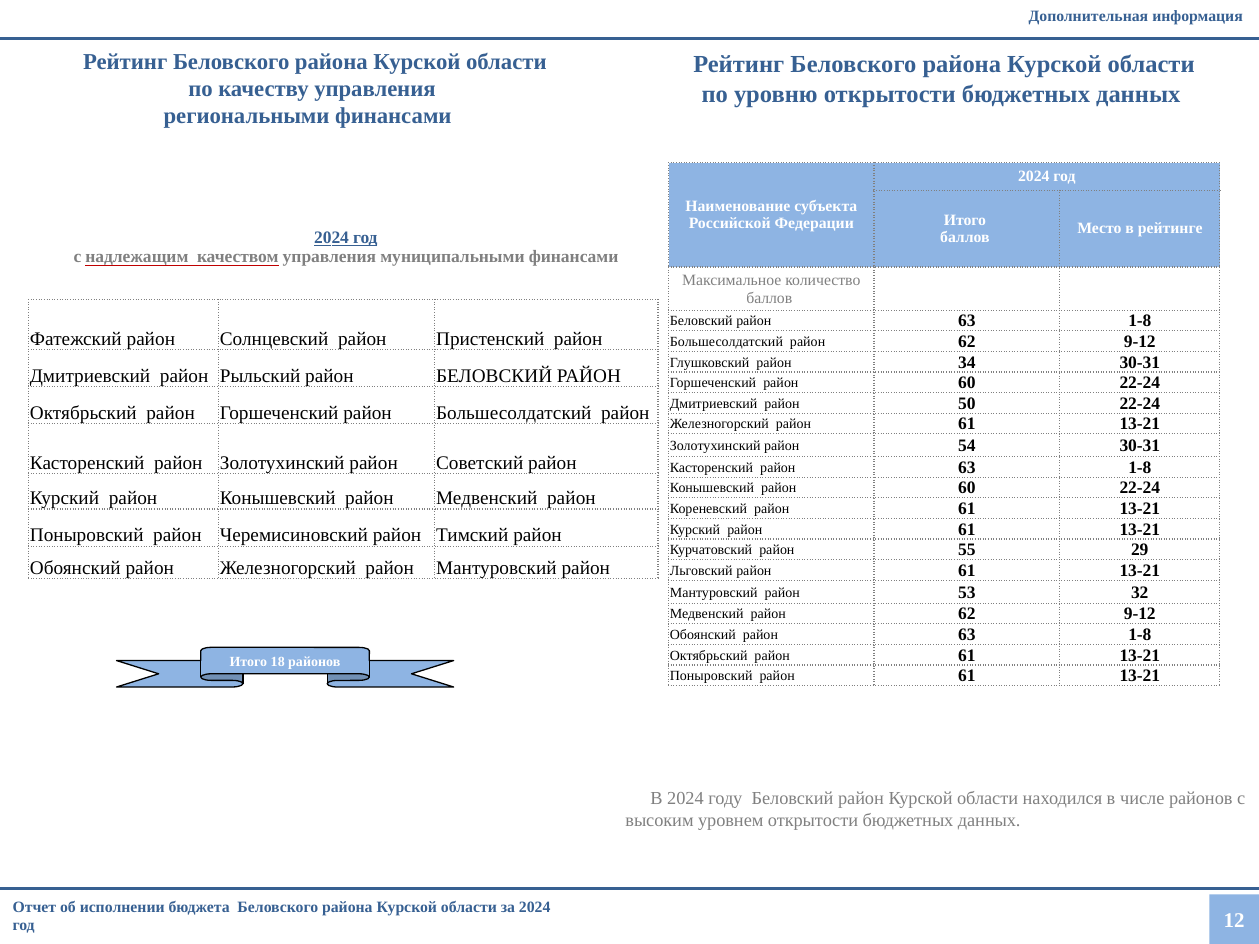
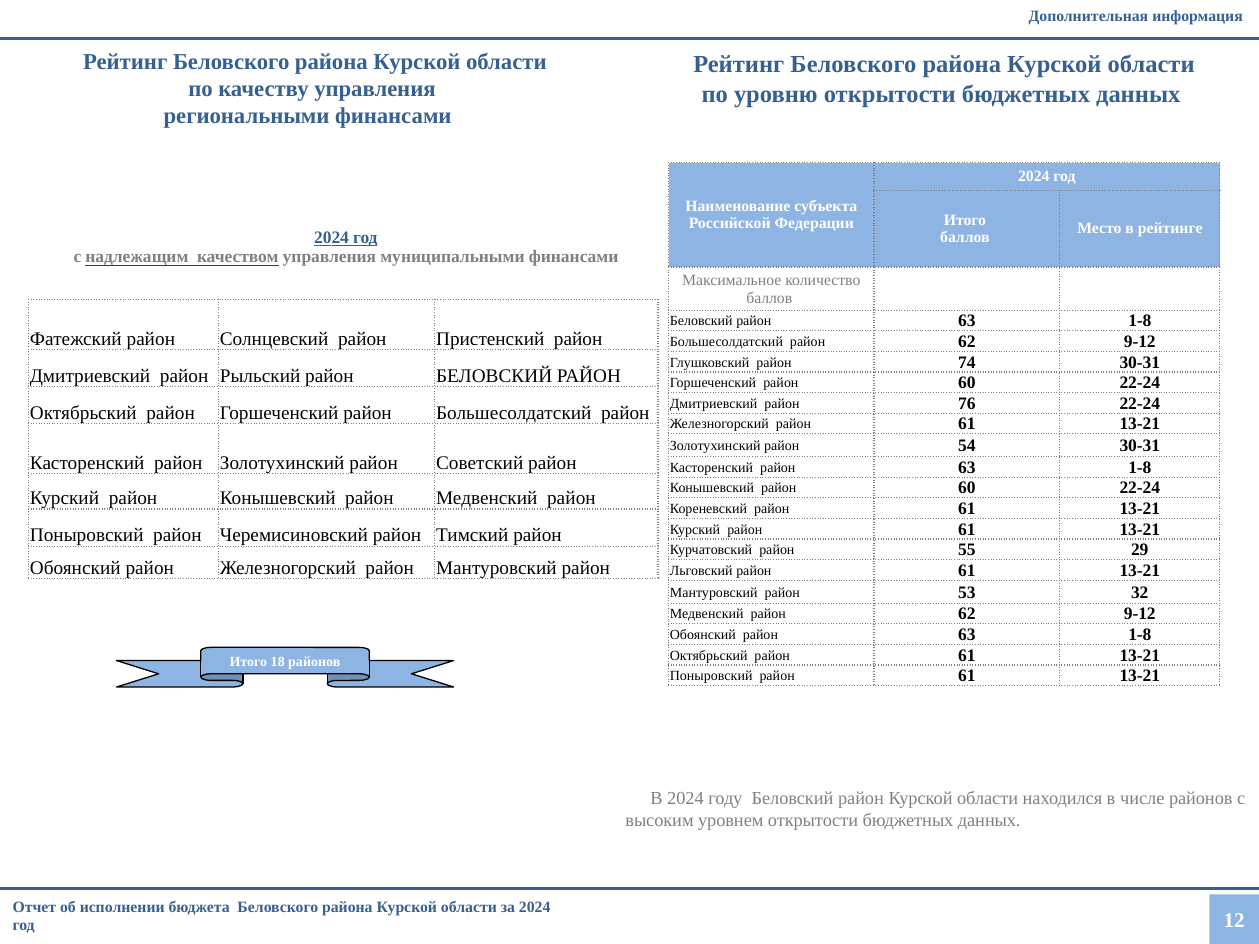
34: 34 -> 74 (967, 362)
50: 50 -> 76 (967, 404)
